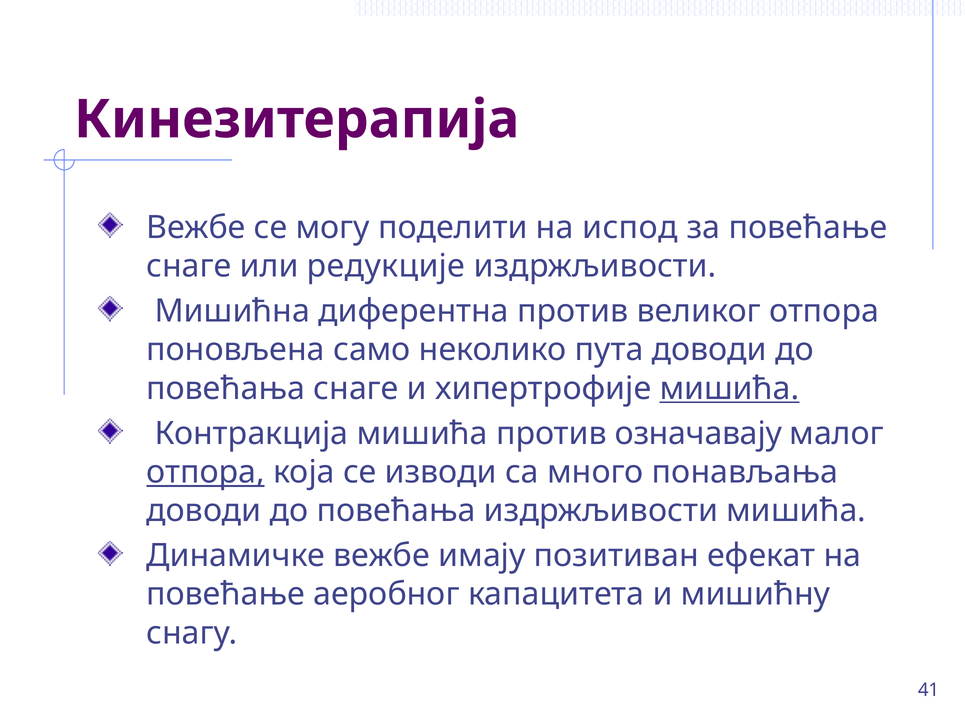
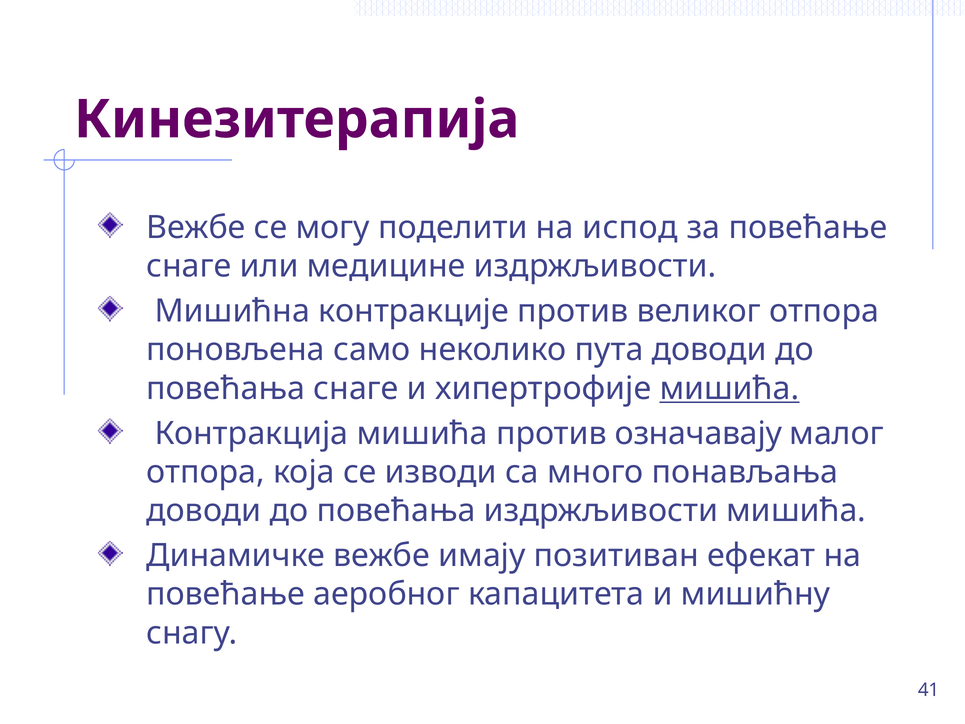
редукције: редукције -> медицине (386, 266)
диферентна: диферентна -> контракције (414, 311)
отпора underline: present -> none (206, 472)
